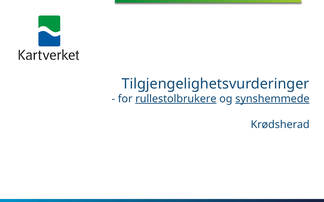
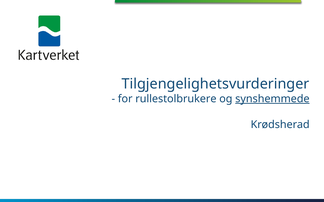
rullestolbrukere underline: present -> none (176, 99)
